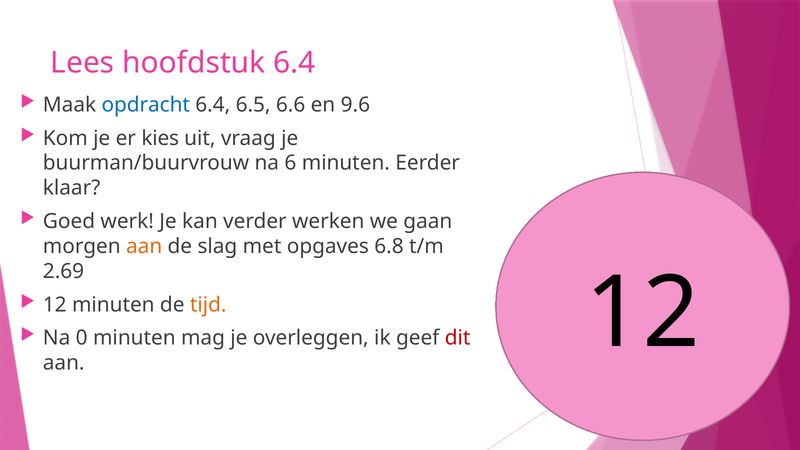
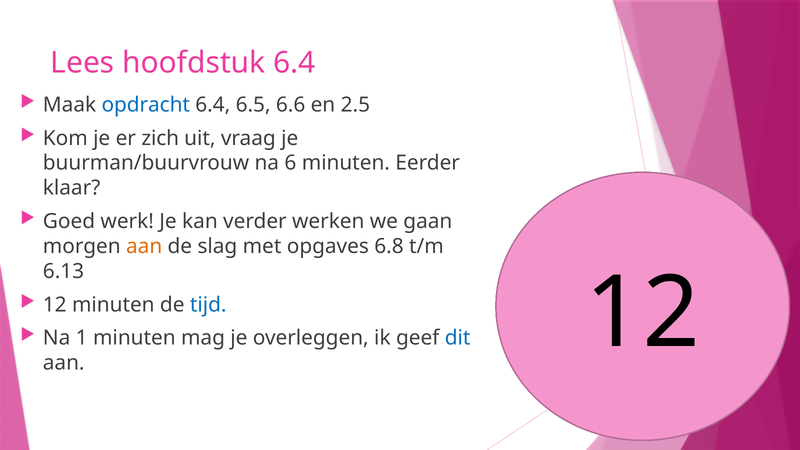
9.6: 9.6 -> 2.5 (355, 105)
kies: kies -> zich (160, 138)
2.69: 2.69 -> 6.13 (63, 271)
tijd colour: orange -> blue (208, 305)
0: 0 -> 1 (82, 338)
dit colour: red -> blue (458, 338)
